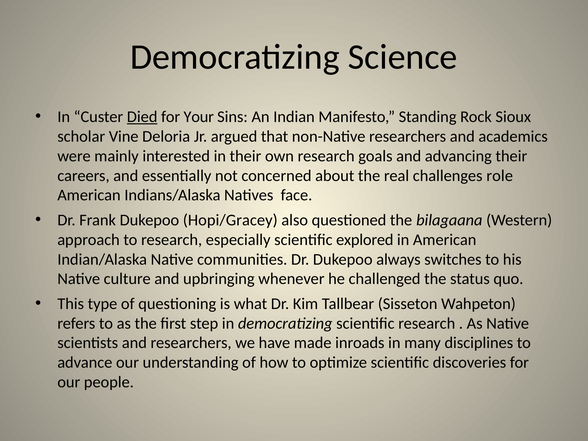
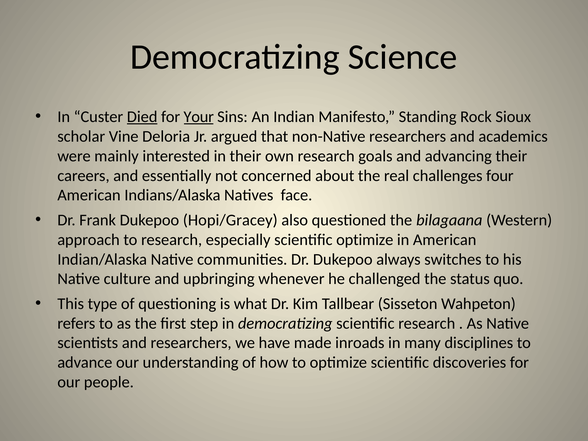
Your underline: none -> present (199, 117)
role: role -> four (500, 176)
scientific explored: explored -> optimize (365, 240)
